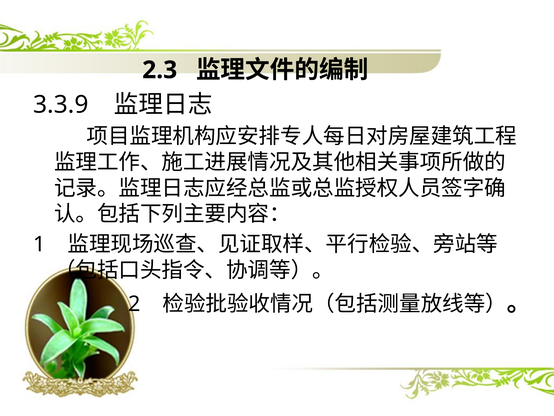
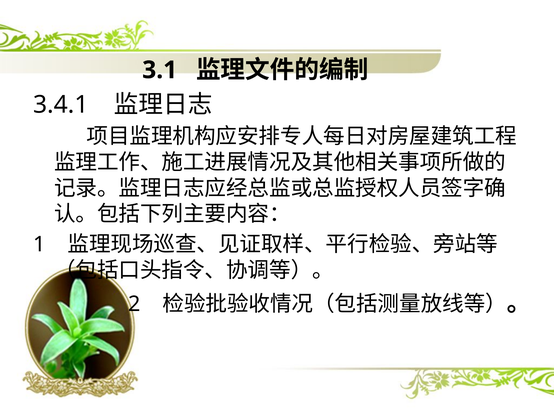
2.3: 2.3 -> 3.1 (160, 70)
3.3.9: 3.3.9 -> 3.4.1 (61, 104)
